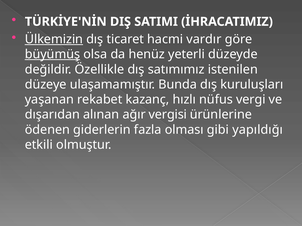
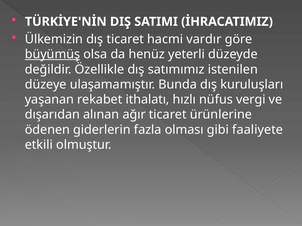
Ülkemizin underline: present -> none (54, 39)
kazanç: kazanç -> ithalatı (148, 100)
ağır vergisi: vergisi -> ticaret (168, 115)
yapıldığı: yapıldığı -> faaliyete (258, 130)
